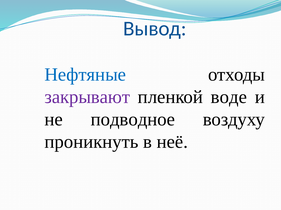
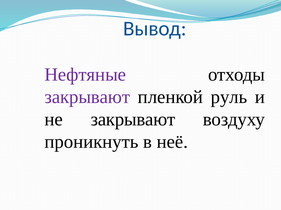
Нефтяные colour: blue -> purple (85, 75)
воде: воде -> руль (229, 97)
не подводное: подводное -> закрывают (133, 120)
